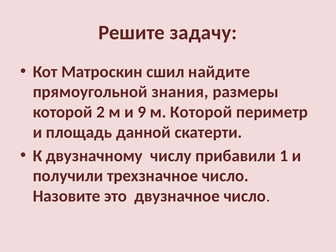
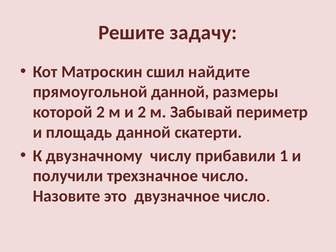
прямоугольной знания: знания -> данной (180, 92)
и 9: 9 -> 2 (142, 112)
м Которой: Которой -> Забывай (201, 112)
